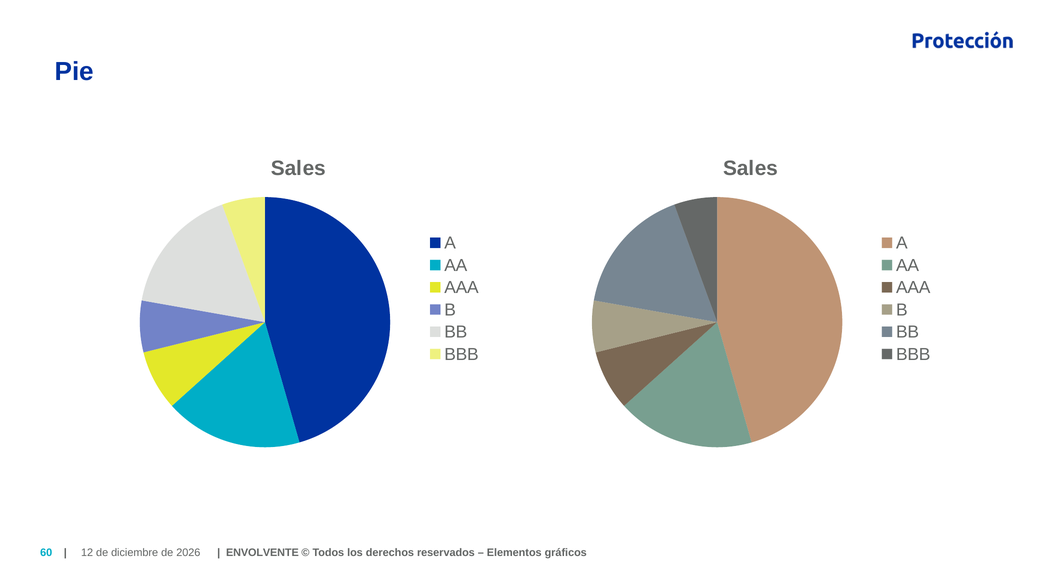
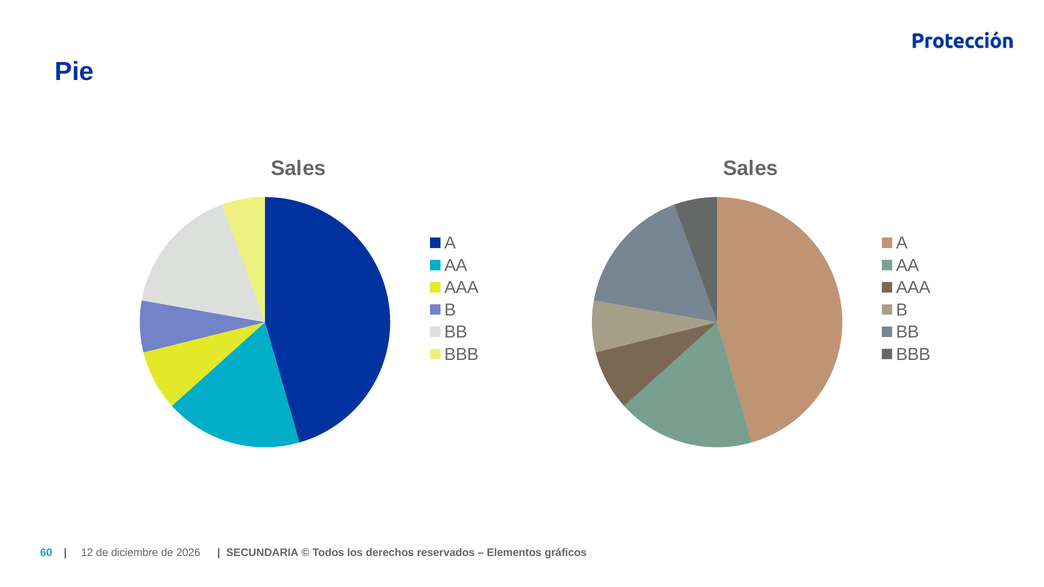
ENVOLVENTE: ENVOLVENTE -> SECUNDARIA (262, 553)
